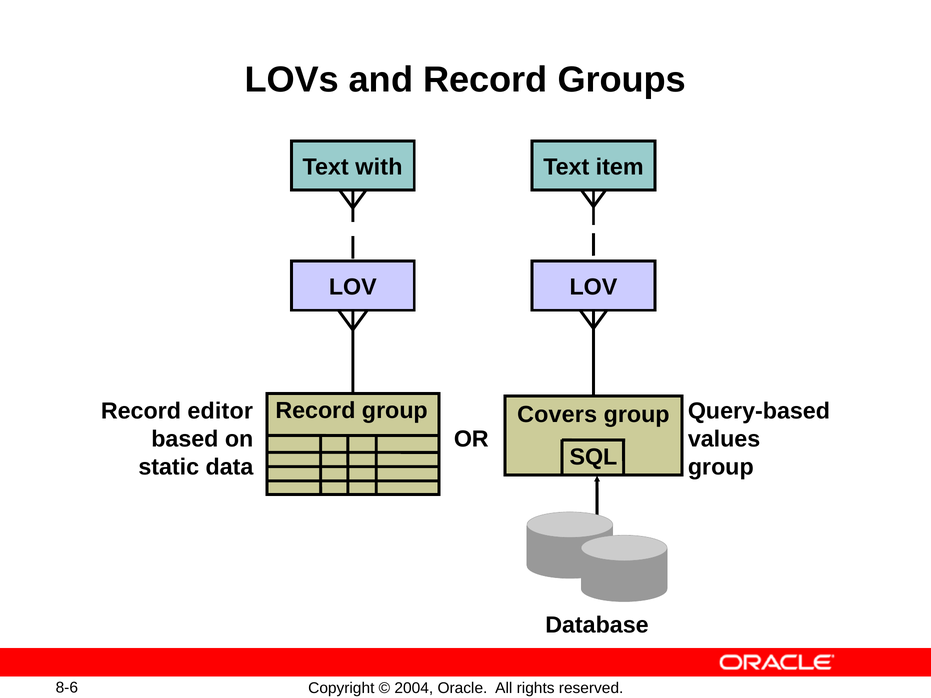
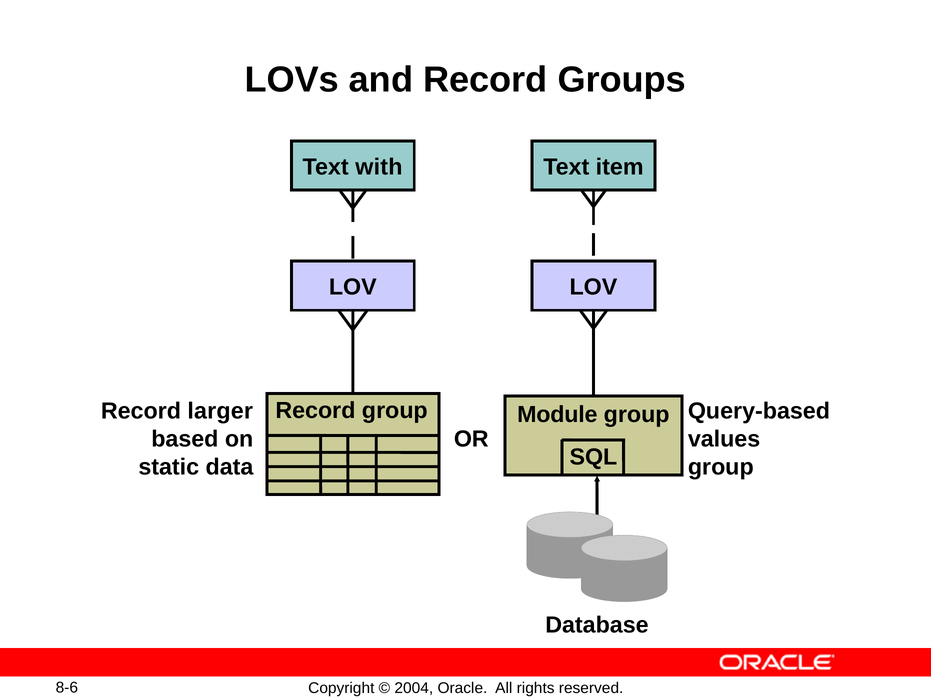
Covers: Covers -> Module (557, 415)
editor: editor -> larger (220, 411)
